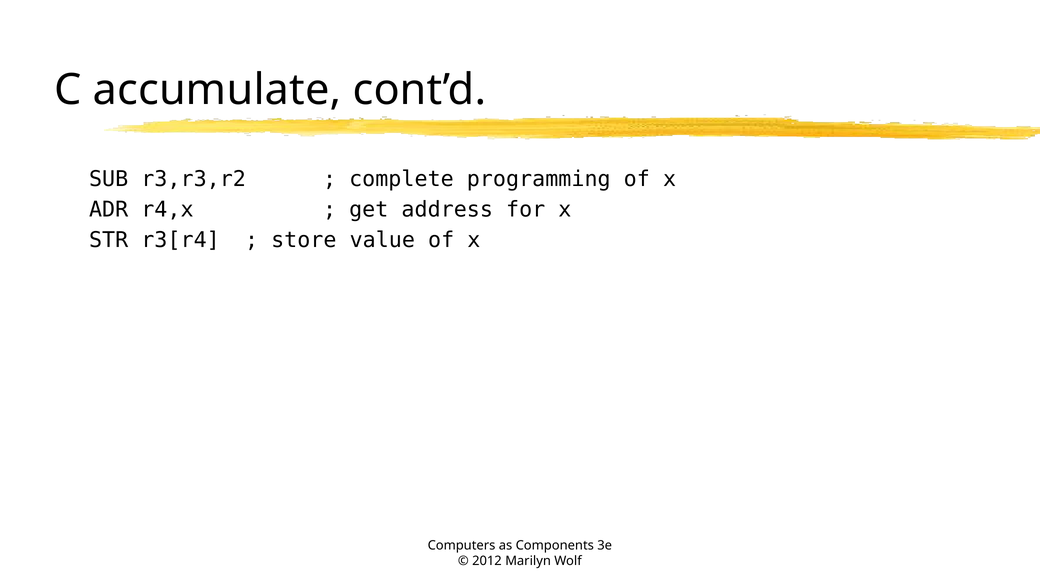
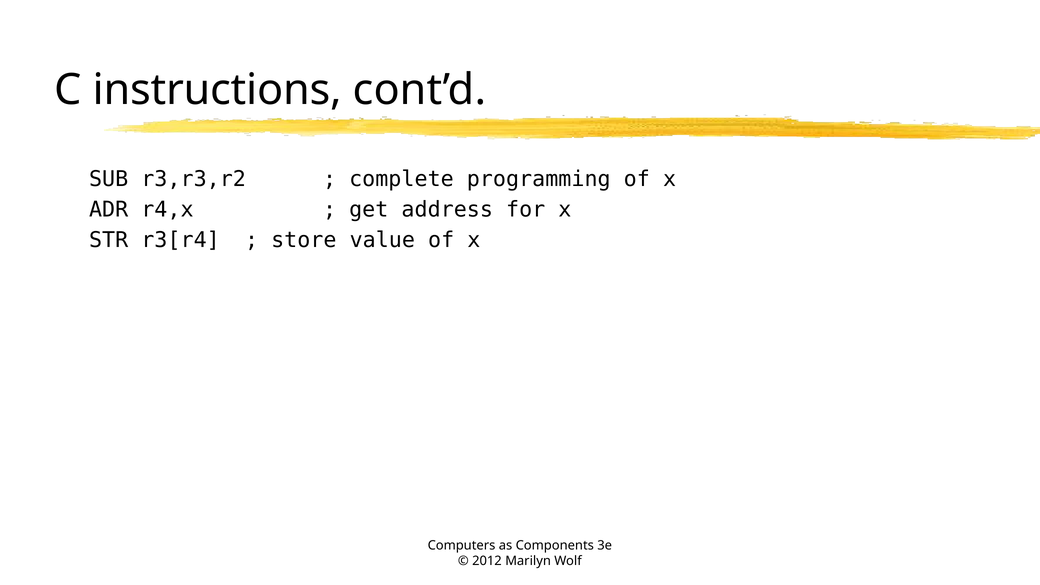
accumulate: accumulate -> instructions (217, 90)
